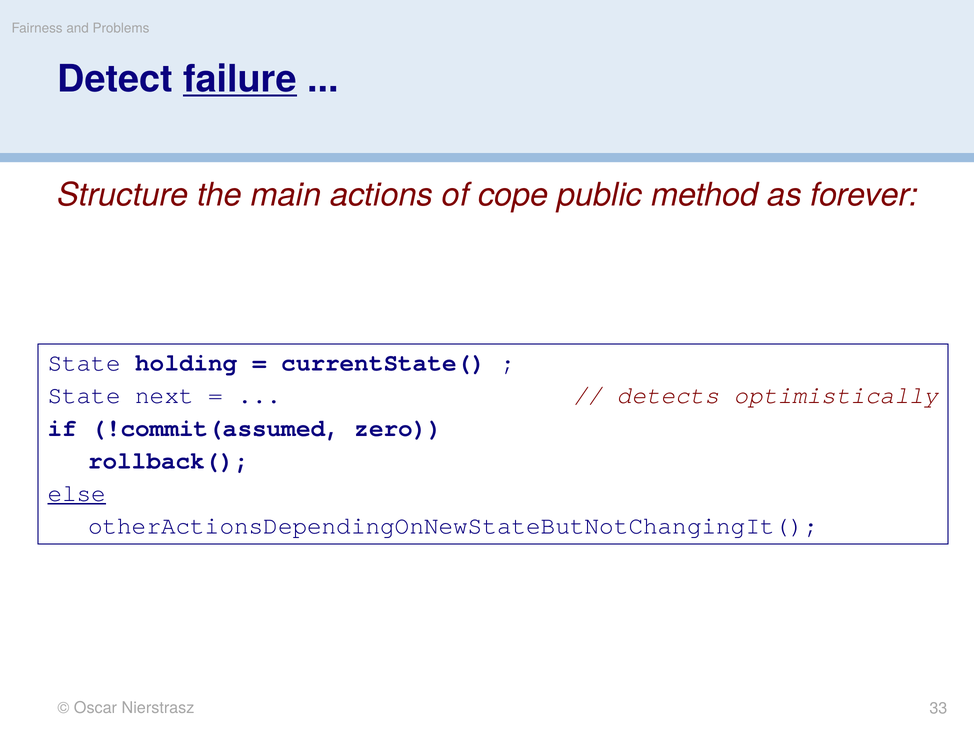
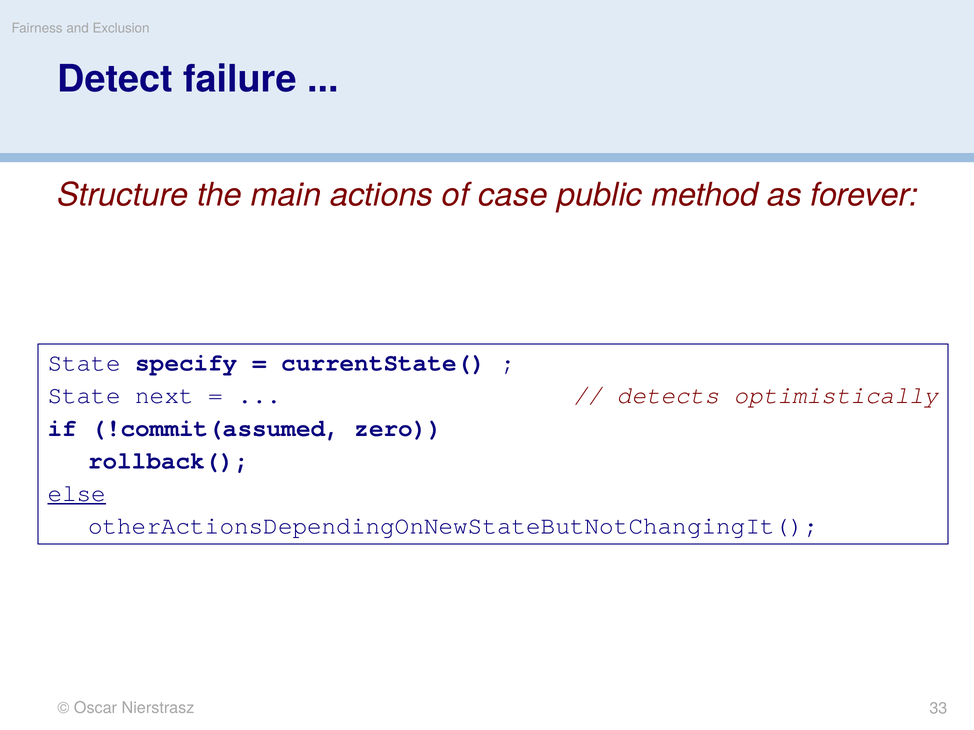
Problems: Problems -> Exclusion (121, 28)
failure underline: present -> none (240, 79)
cope: cope -> case (513, 195)
holding: holding -> specify (186, 363)
